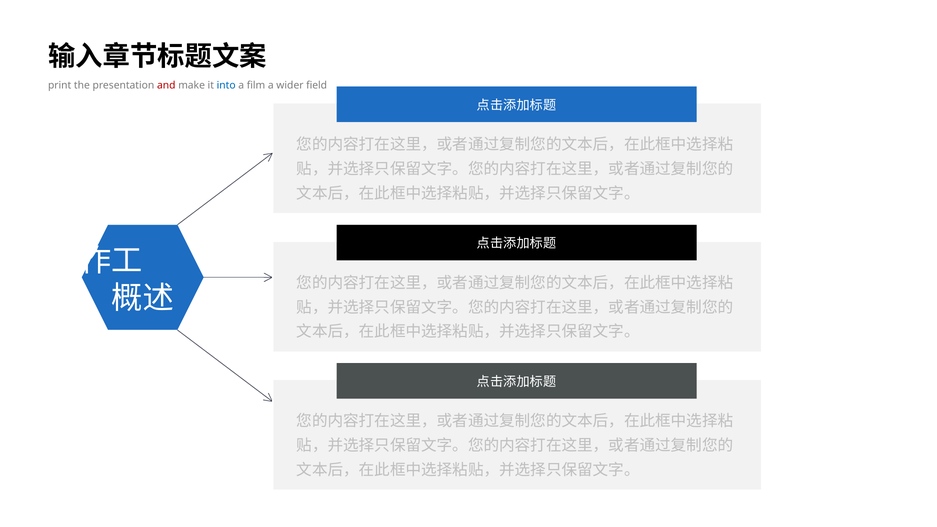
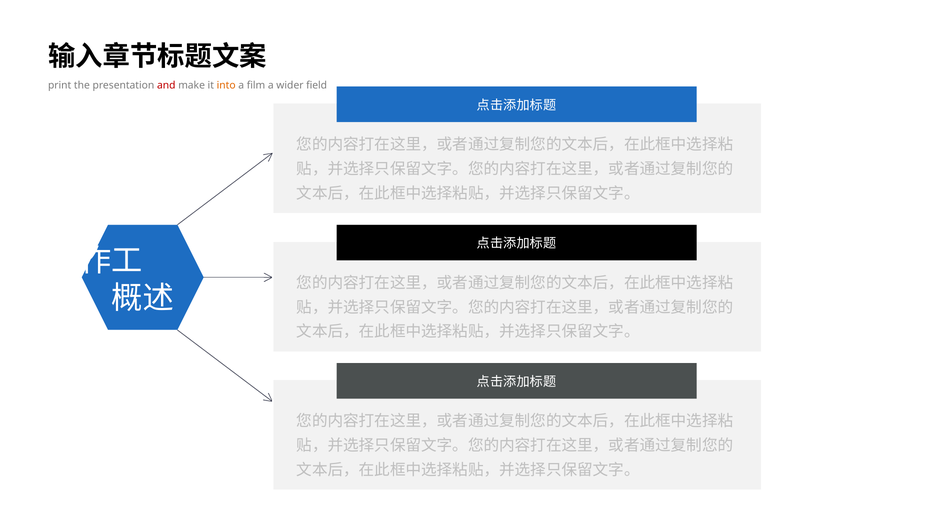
into colour: blue -> orange (226, 85)
